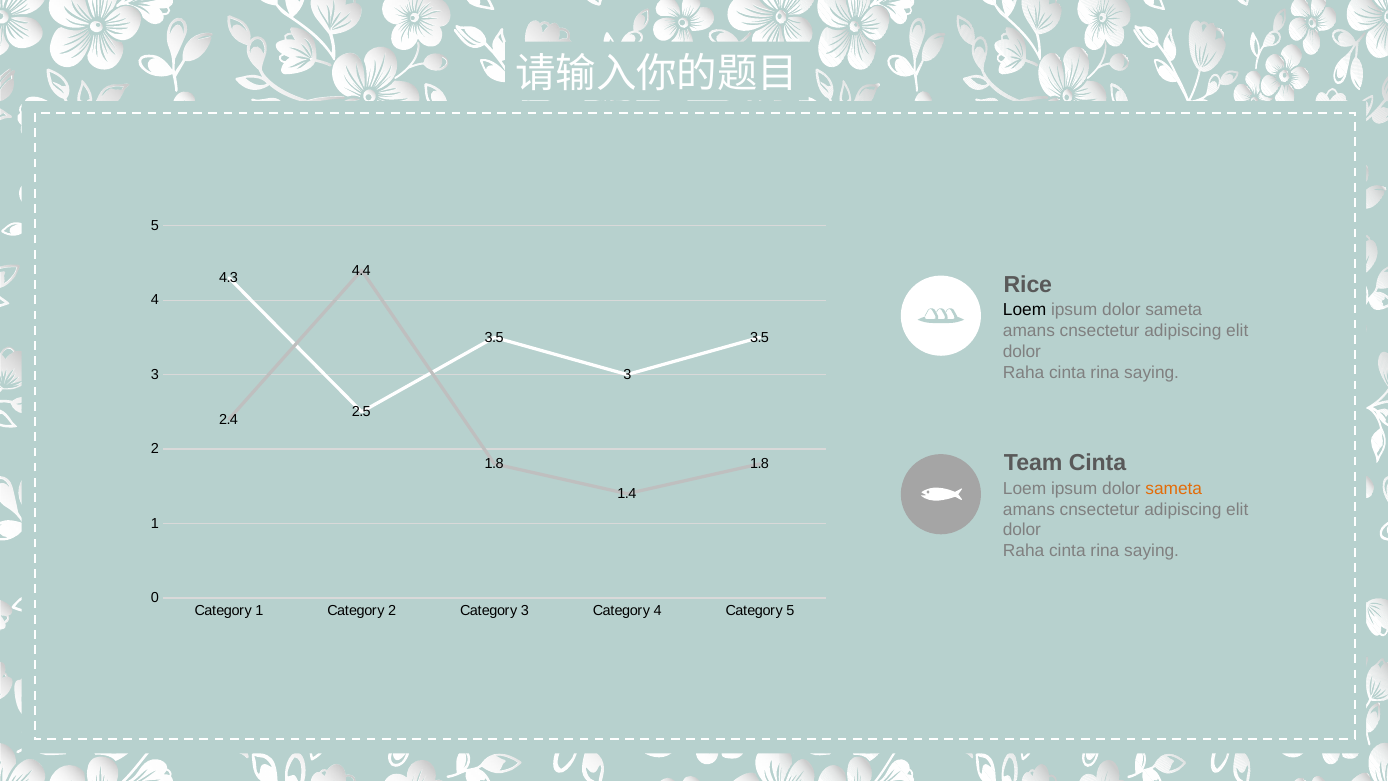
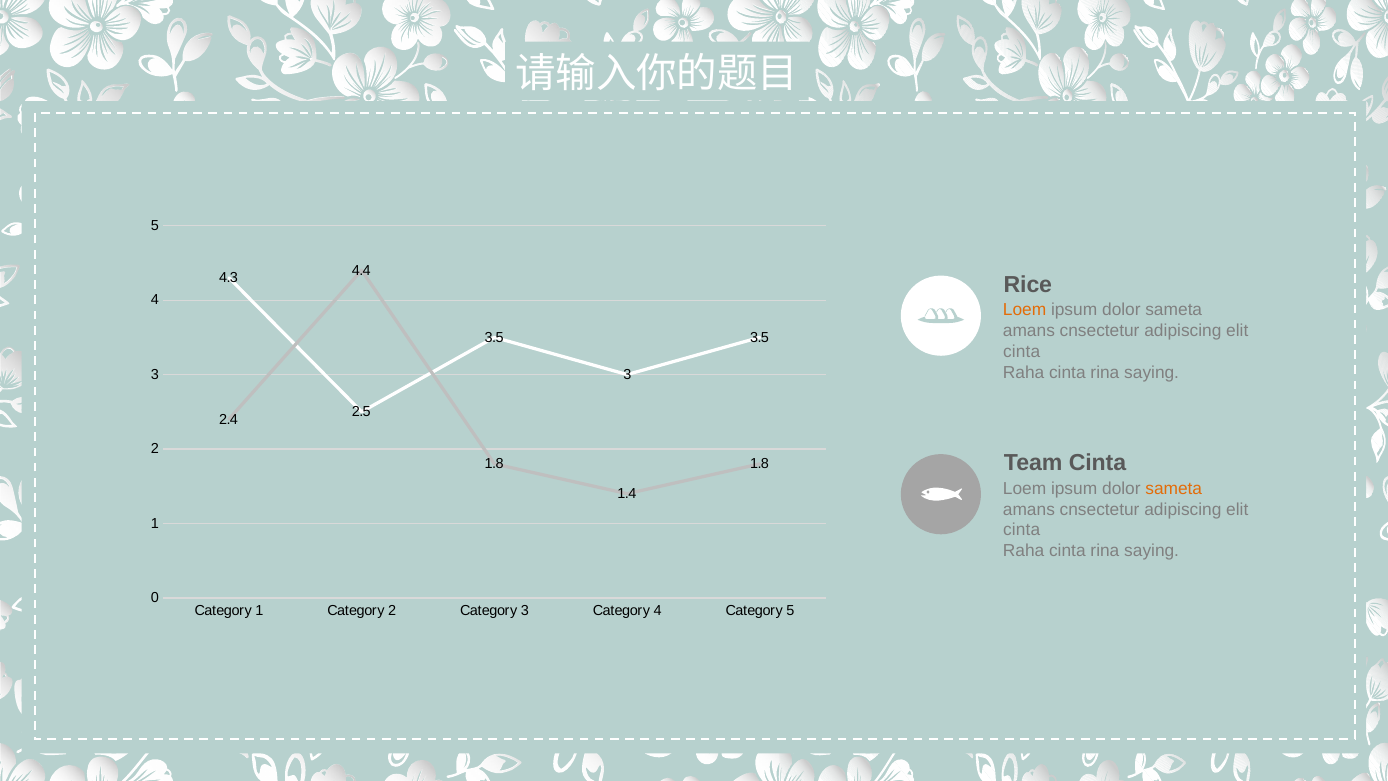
Loem colour: black -> orange (1025, 310)
dolor: dolor -> cinta (1022, 351)
dolor: dolor -> cinta (1022, 530)
